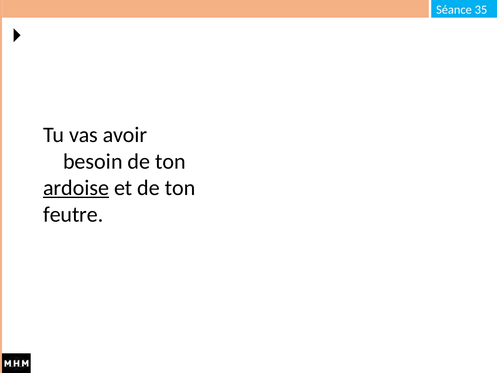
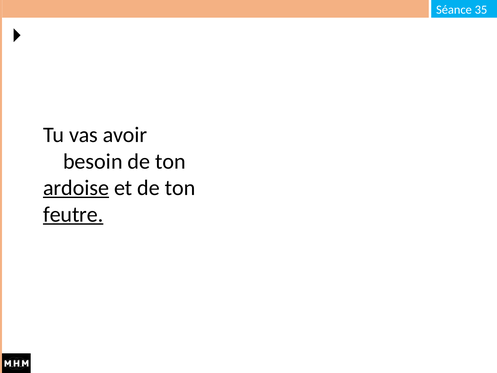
feutre underline: none -> present (73, 214)
